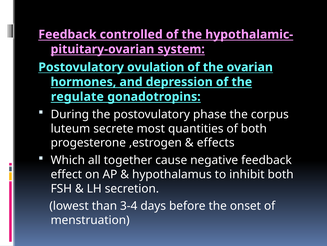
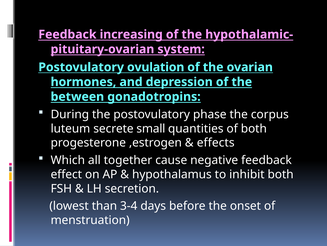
controlled: controlled -> increasing (131, 34)
regulate: regulate -> between (77, 96)
most: most -> small (151, 128)
